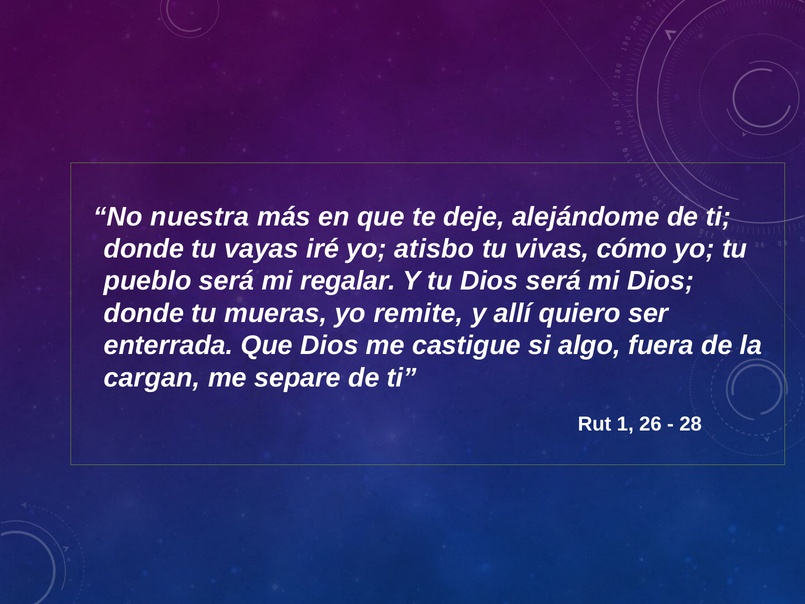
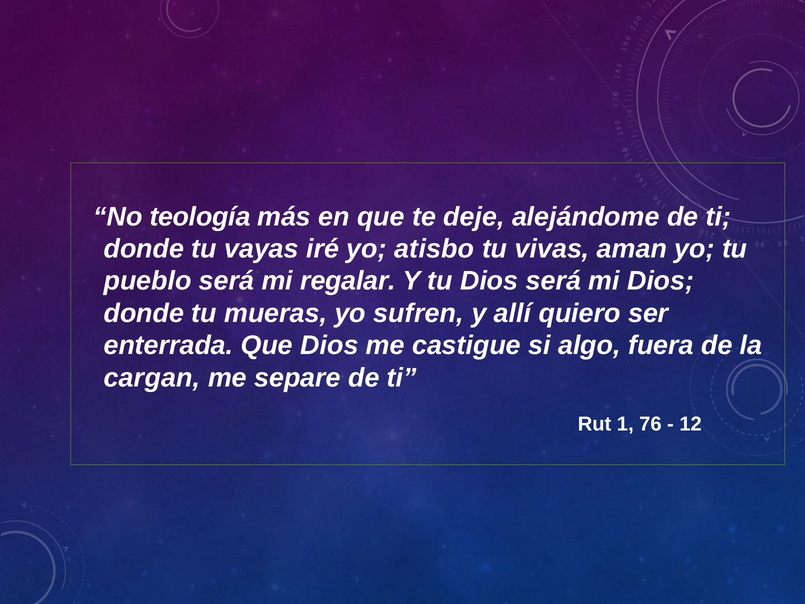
nuestra: nuestra -> teología (200, 217)
cómo: cómo -> aman (632, 249)
remite: remite -> sufren (419, 313)
26: 26 -> 76 (650, 424)
28: 28 -> 12 (691, 424)
